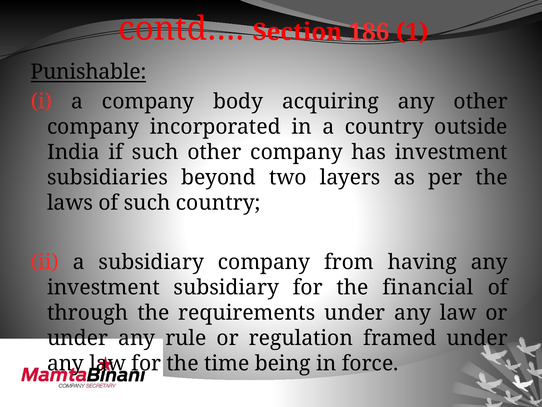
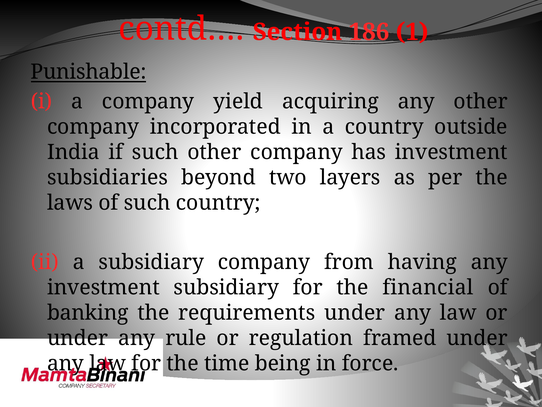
body: body -> yield (238, 101)
through: through -> banking (88, 312)
